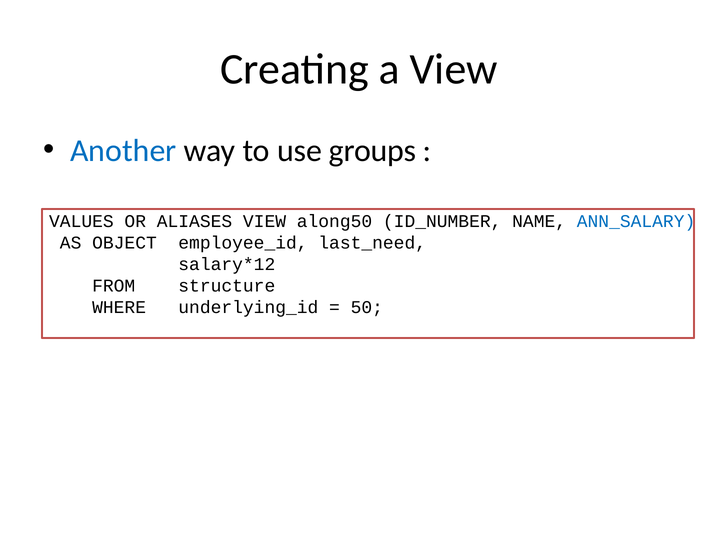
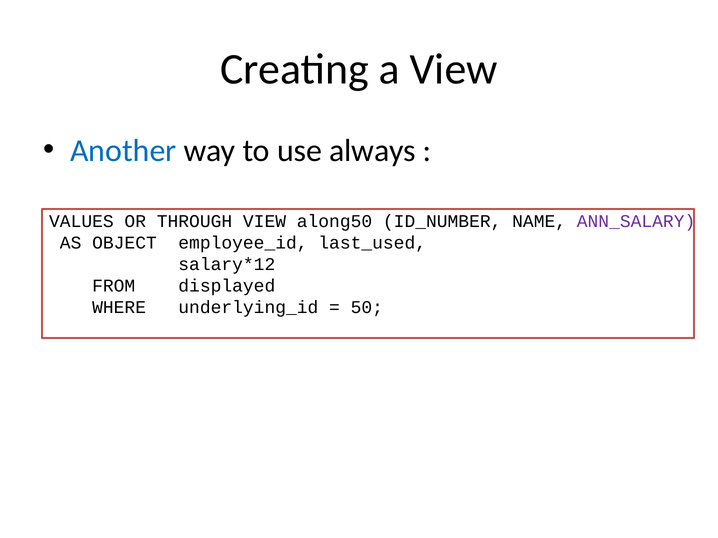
groups: groups -> always (373, 151)
ALIASES: ALIASES -> THROUGH (194, 221)
ANN_SALARY colour: blue -> purple (636, 221)
last_need: last_need -> last_used (372, 243)
structure: structure -> displayed (227, 286)
